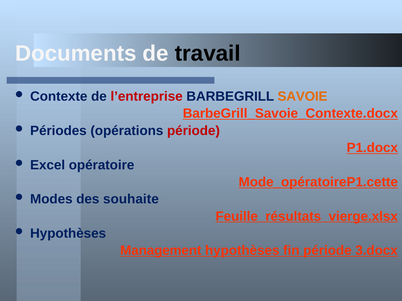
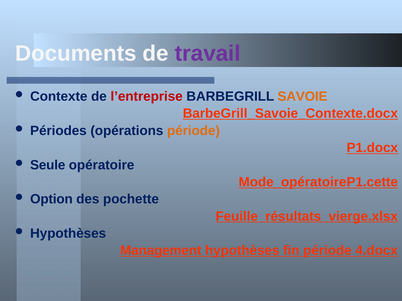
travail colour: black -> purple (208, 53)
période colour: red -> orange (193, 131)
Excel: Excel -> Seule (48, 165)
Modes: Modes -> Option (51, 199)
souhaite: souhaite -> pochette (131, 199)
3.docx: 3.docx -> 4.docx (377, 251)
